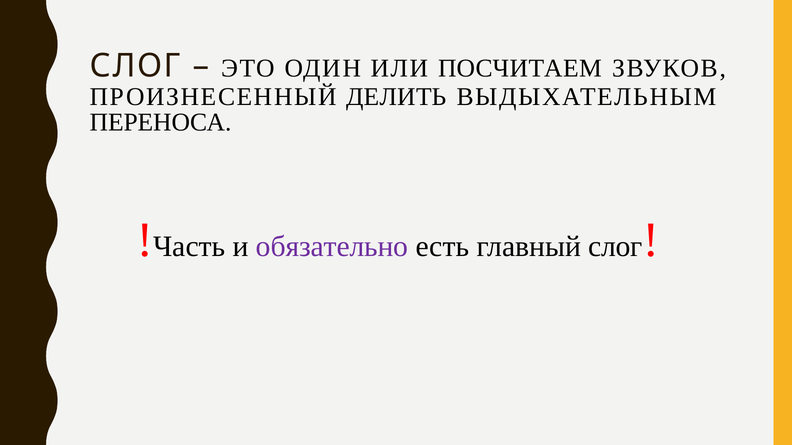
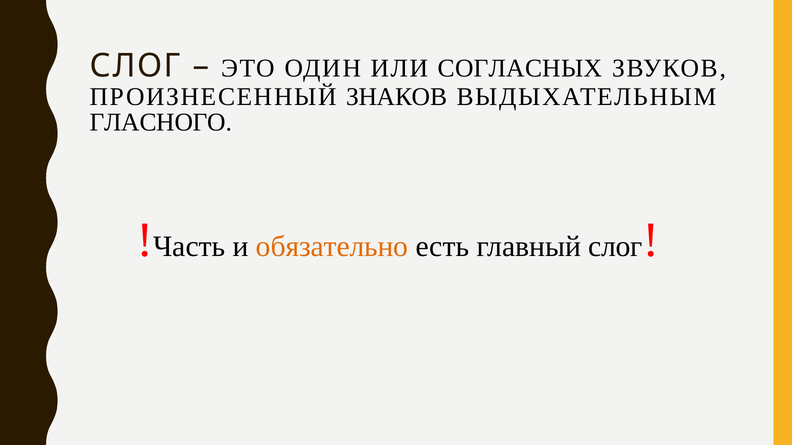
ПОСЧИТАЕМ: ПОСЧИТАЕМ -> СОГЛАСНЫХ (520, 68)
ДЕЛИТЬ: ДЕЛИТЬ -> ЗНАКОВ (397, 97)
ПЕРЕНОСА: ПЕРЕНОСА -> ГЛАСНОГО (161, 122)
обязательно colour: purple -> orange (332, 247)
